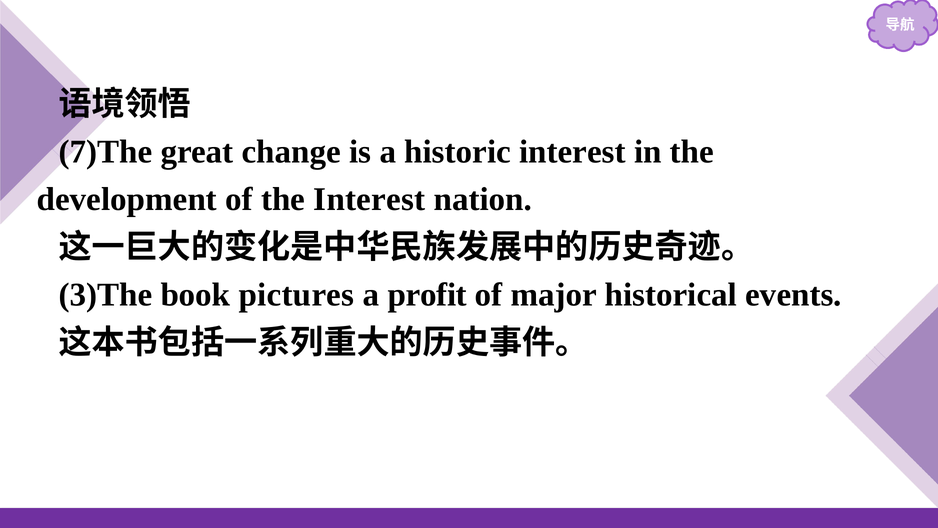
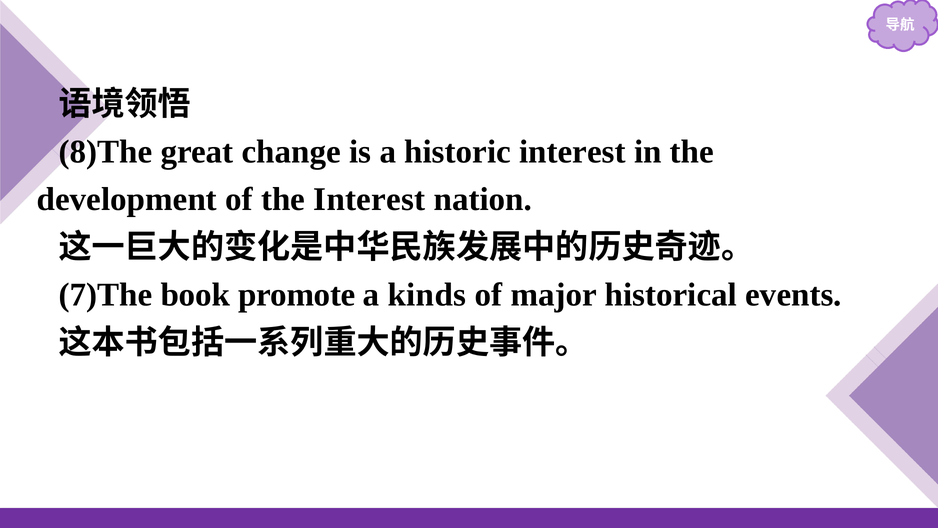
7)The: 7)The -> 8)The (105, 152)
3)The: 3)The -> 7)The (105, 295)
pictures: pictures -> promote (297, 295)
profit: profit -> kinds (427, 295)
